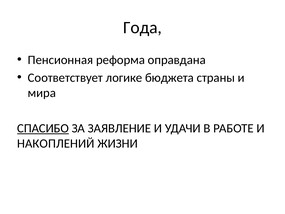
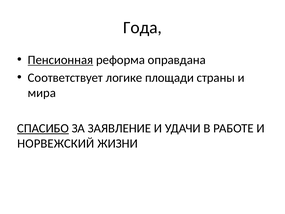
Пенсионная underline: none -> present (60, 60)
бюджета: бюджета -> площади (169, 78)
НАКОПЛЕНИЙ: НАКОПЛЕНИЙ -> НОРВЕЖСКИЙ (56, 143)
